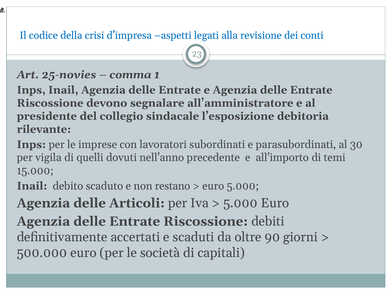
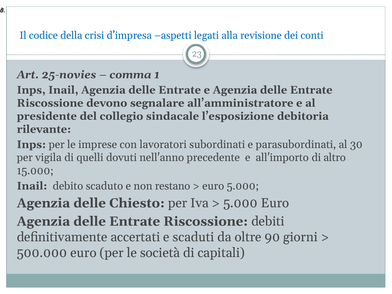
temi: temi -> altro (335, 158)
Articoli: Articoli -> Chiesto (137, 203)
